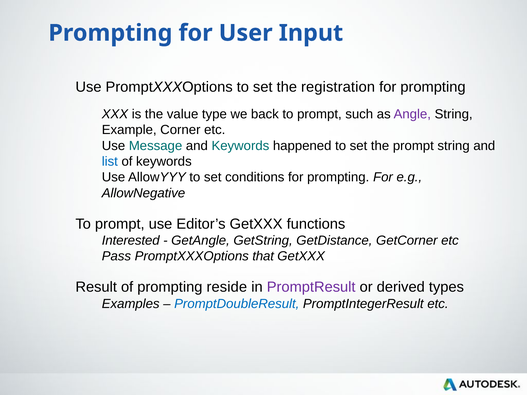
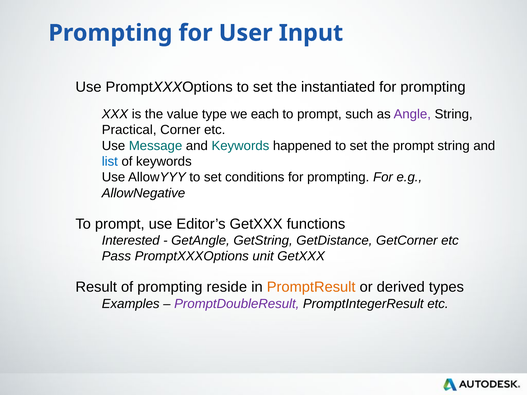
registration: registration -> instantiated (338, 87)
back: back -> each (265, 114)
Example: Example -> Practical (129, 130)
that: that -> unit (263, 256)
PromptResult colour: purple -> orange (311, 287)
PromptDoubleResult colour: blue -> purple (237, 304)
